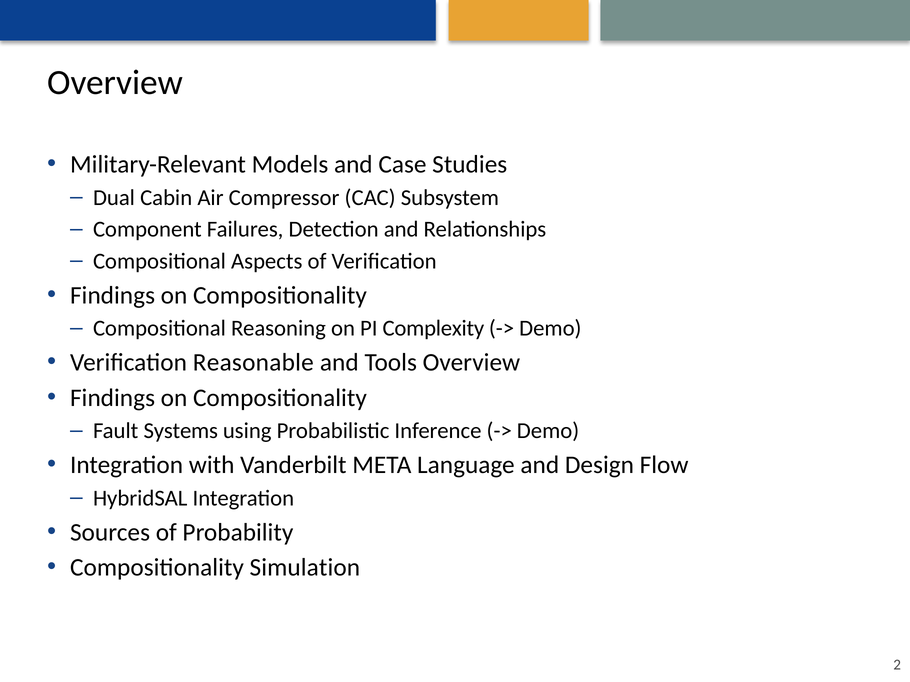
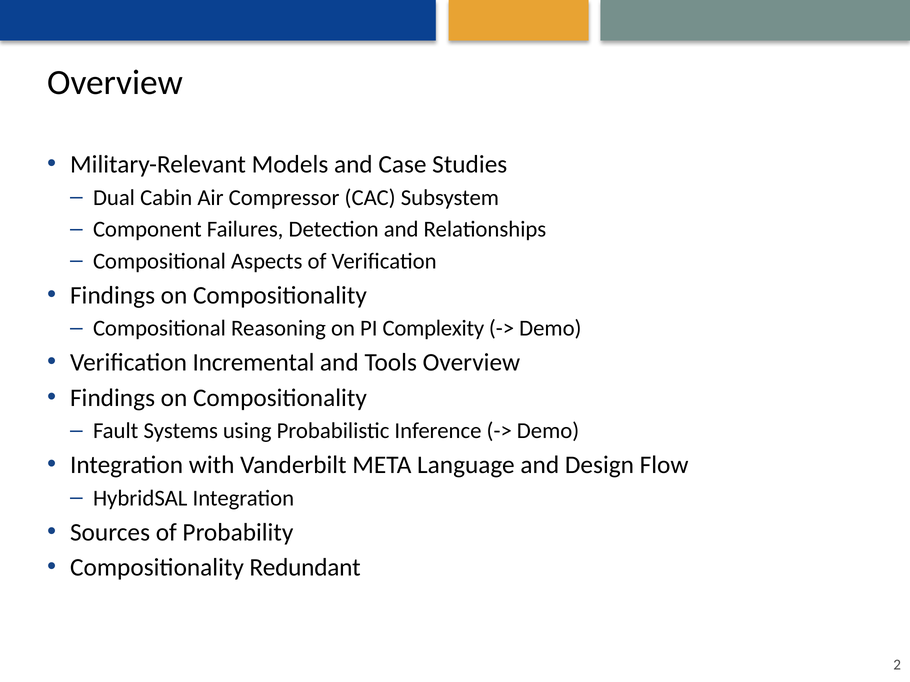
Reasonable: Reasonable -> Incremental (254, 363)
Simulation: Simulation -> Redundant (305, 568)
